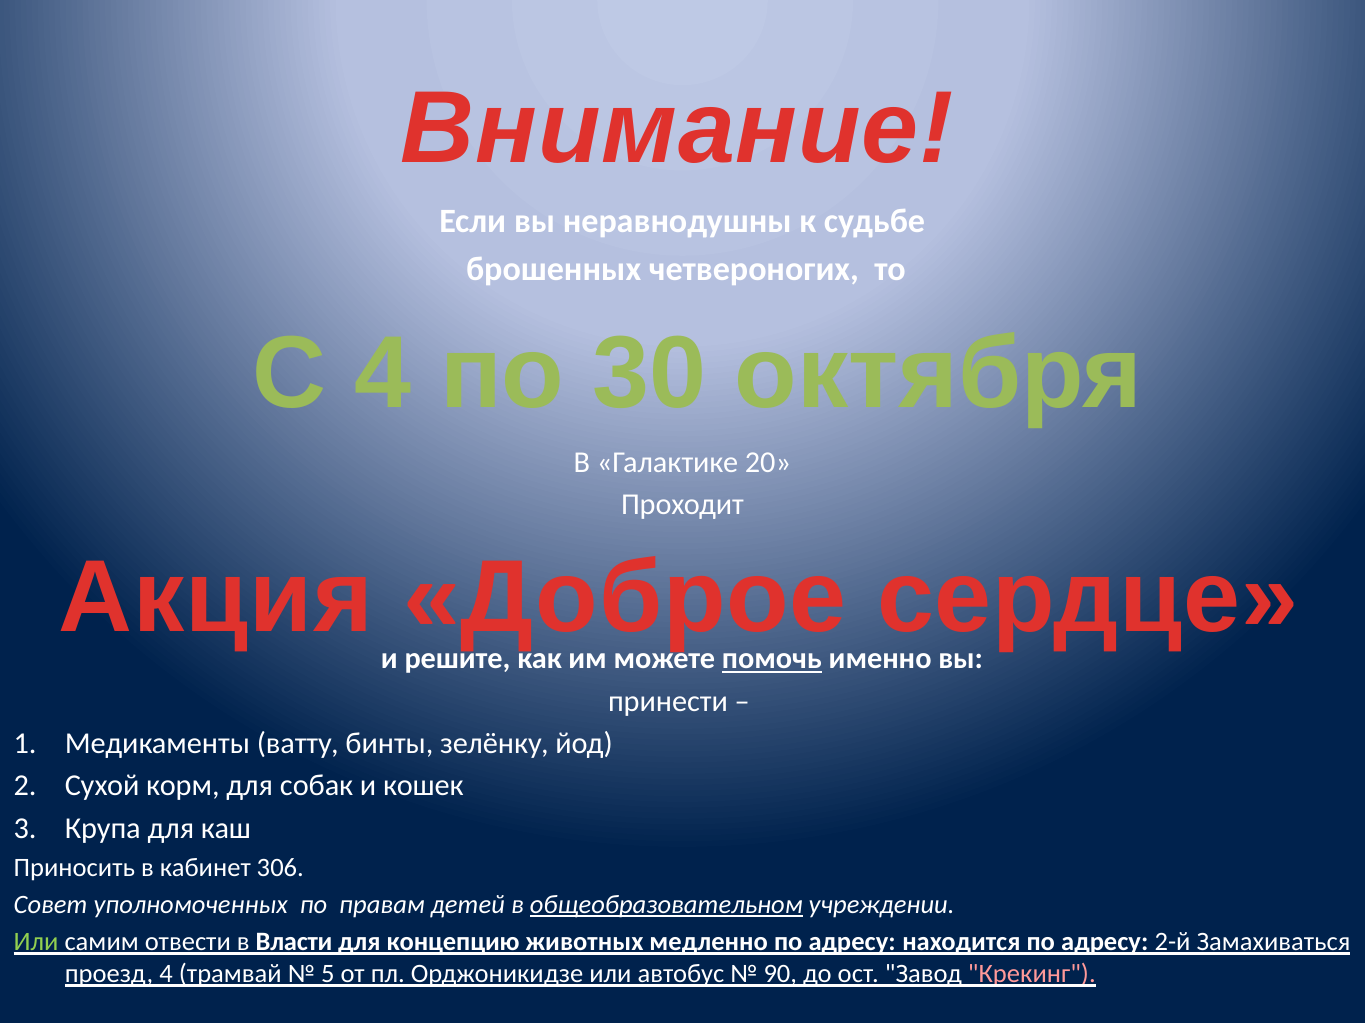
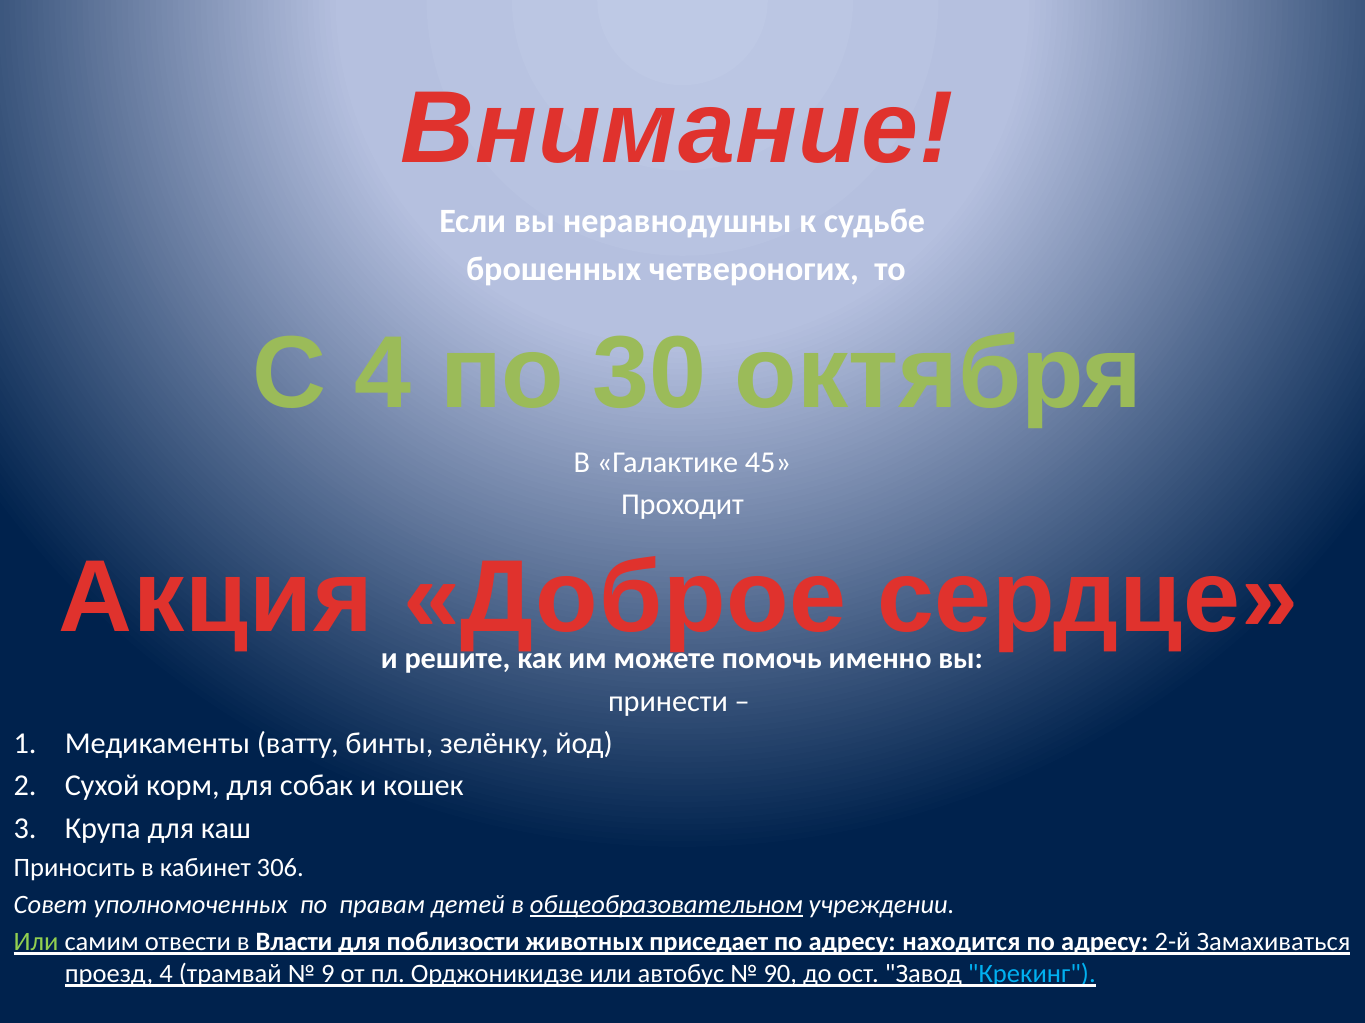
20: 20 -> 45 (768, 463)
помочь underline: present -> none (772, 659)
концепцию: концепцию -> поблизости (453, 942)
медленно: медленно -> приседает (709, 942)
5: 5 -> 9 (328, 974)
Крекинг colour: pink -> light blue (1032, 974)
